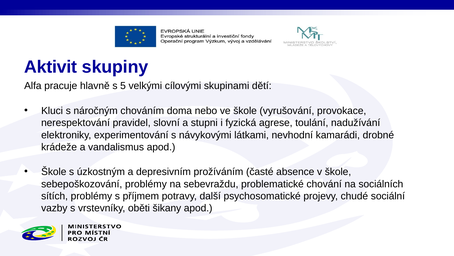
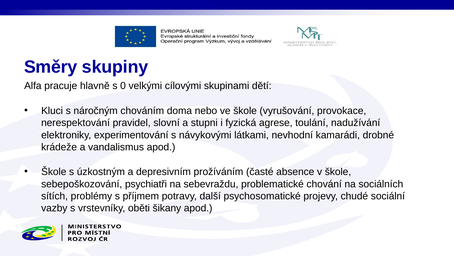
Aktivit: Aktivit -> Směry (51, 67)
5: 5 -> 0 (123, 86)
sebepoškozování problémy: problémy -> psychiatři (146, 184)
